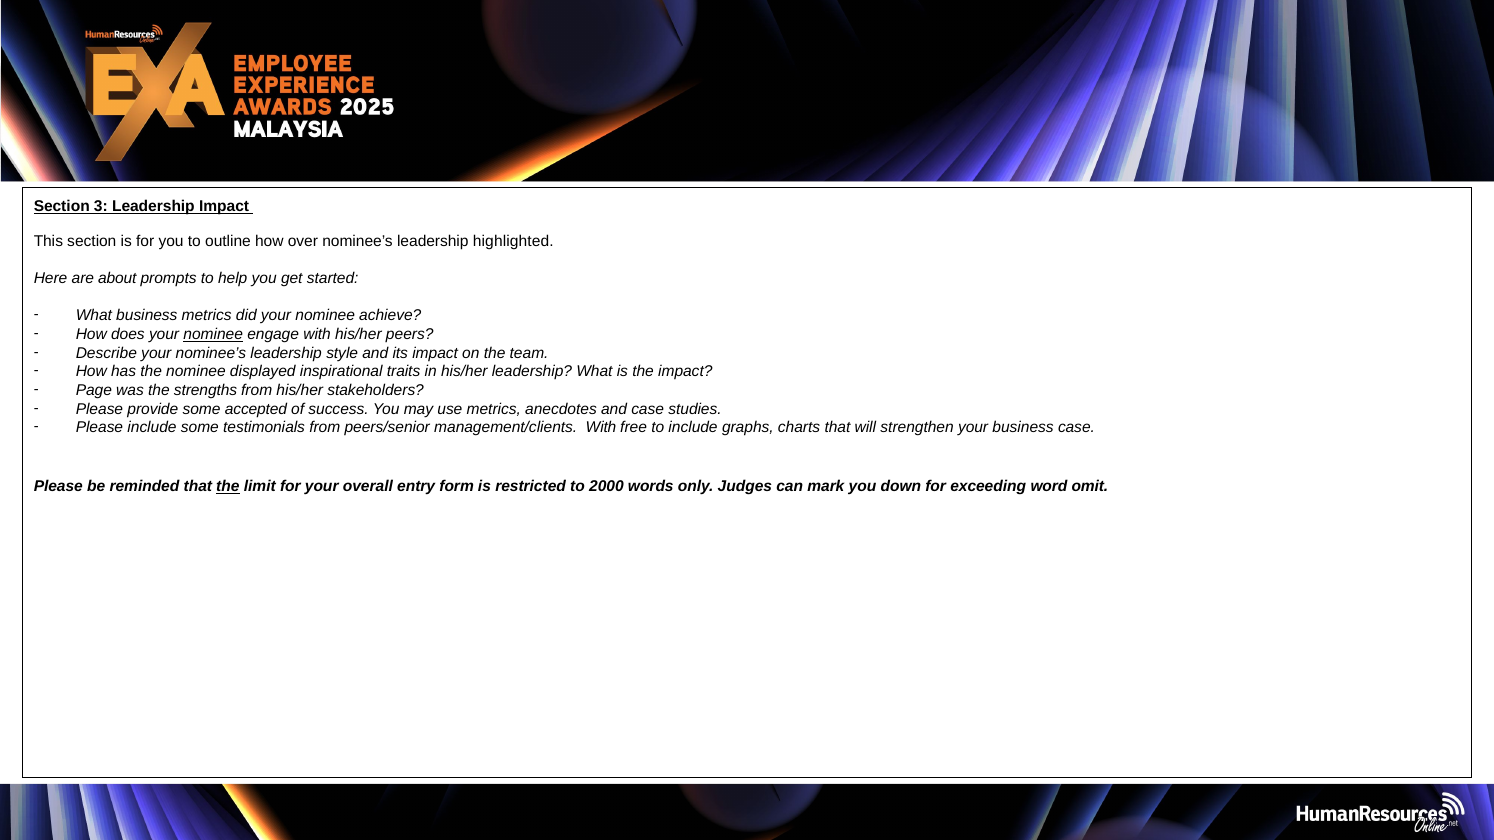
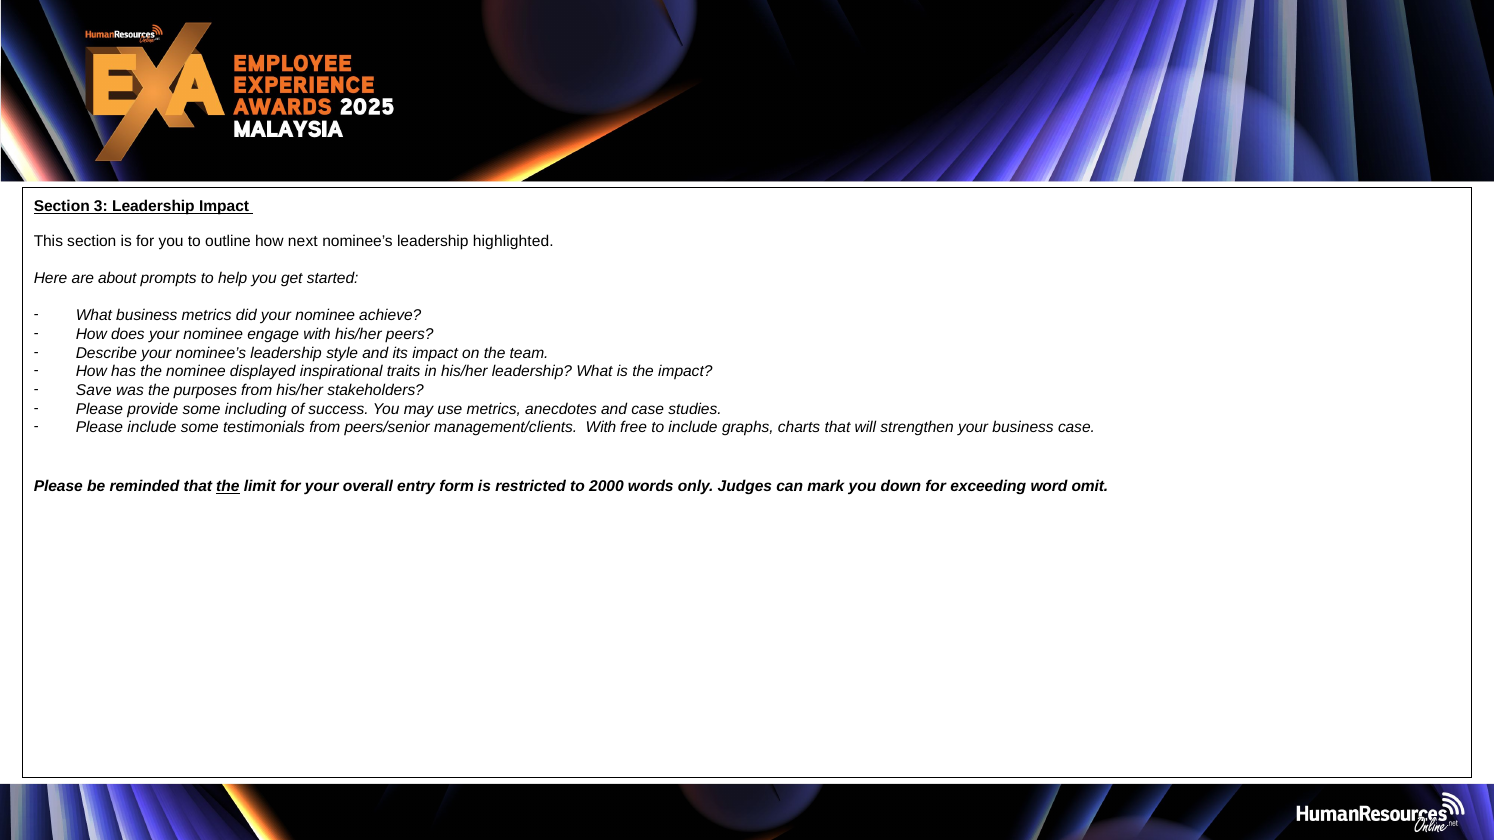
over: over -> next (303, 241)
nominee underline: present -> none (213, 334)
Page: Page -> Save (94, 391)
strengths: strengths -> purposes (206, 391)
accepted: accepted -> including (256, 409)
